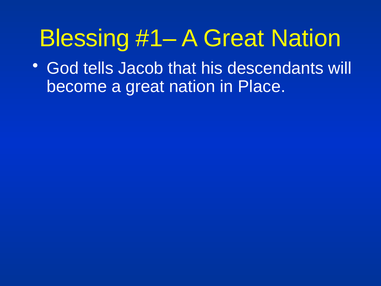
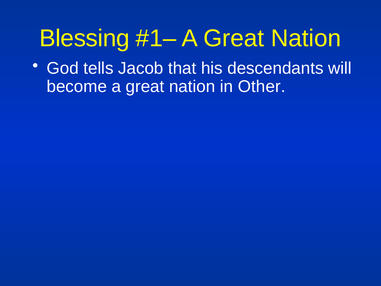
Place: Place -> Other (262, 86)
